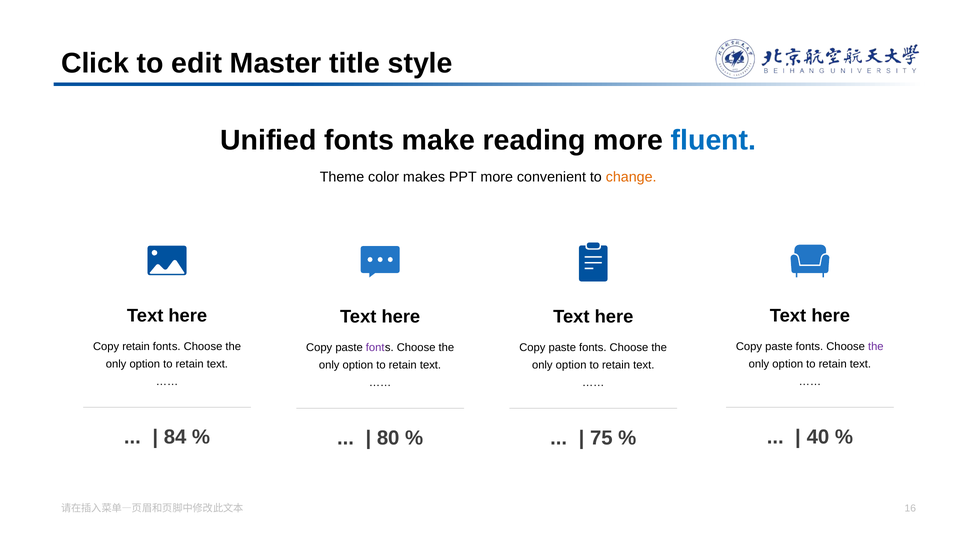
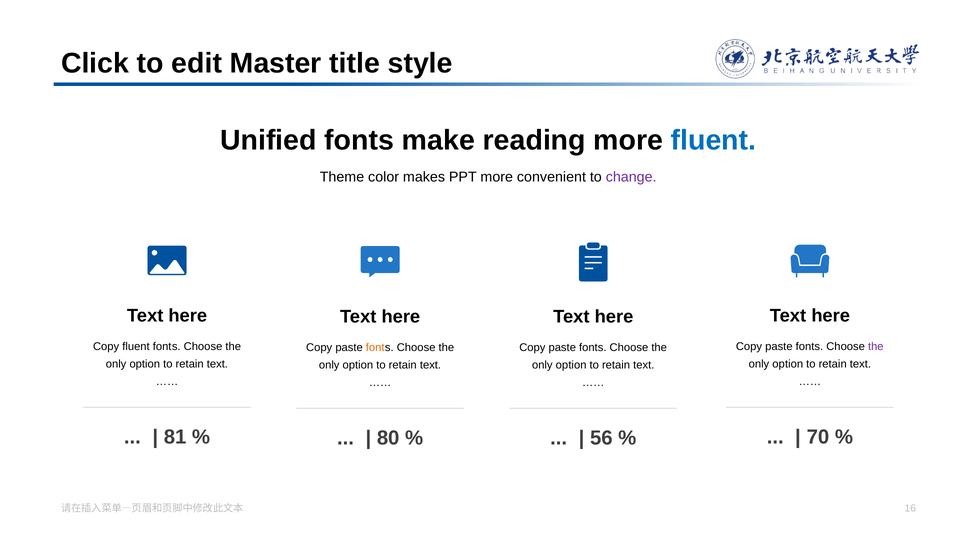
change colour: orange -> purple (631, 177)
Copy retain: retain -> fluent (136, 347)
font colour: purple -> orange (375, 348)
84: 84 -> 81 (175, 438)
40: 40 -> 70 (818, 438)
75: 75 -> 56 (601, 439)
